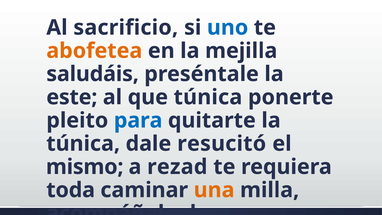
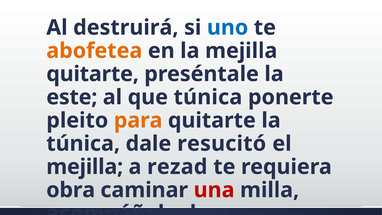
sacrificio: sacrificio -> destruirá (126, 28)
saludáis: saludáis -> quitarte (93, 74)
para colour: blue -> orange (138, 120)
mismo: mismo -> mejilla (85, 167)
toda: toda -> obra (71, 190)
una colour: orange -> red (214, 190)
